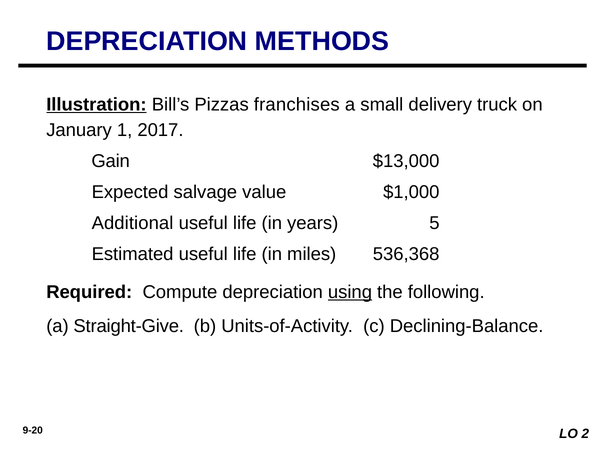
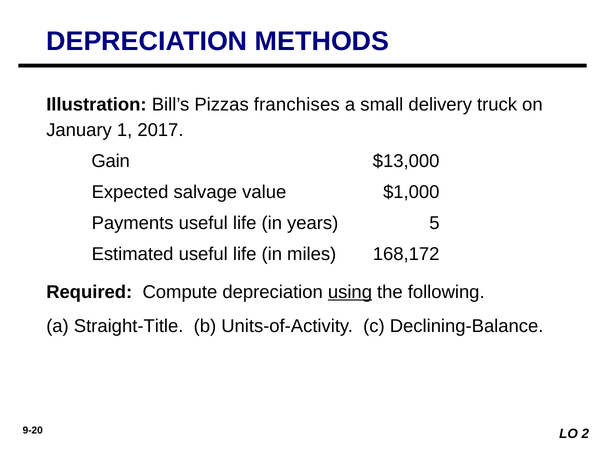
Illustration underline: present -> none (96, 104)
Additional: Additional -> Payments (133, 223)
536,368: 536,368 -> 168,172 (406, 254)
Straight-Give: Straight-Give -> Straight-Title (129, 326)
